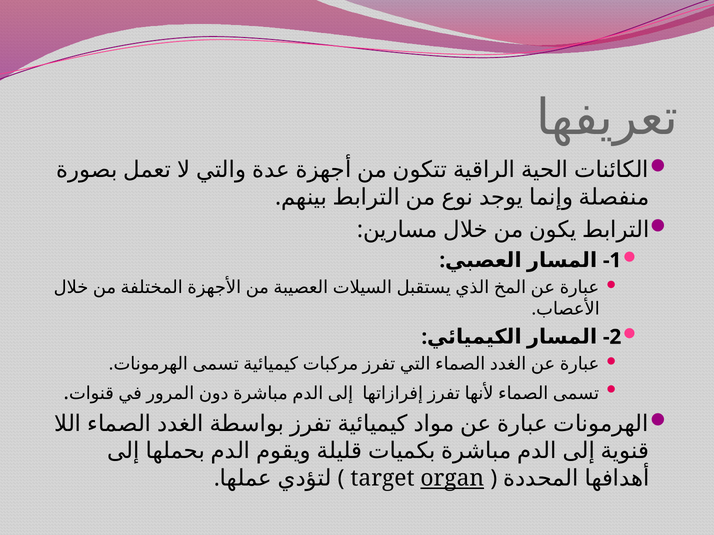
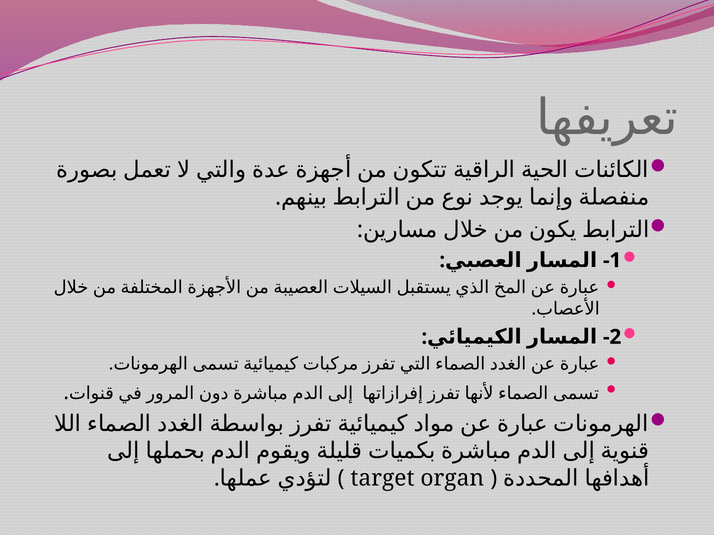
organ underline: present -> none (452, 479)
